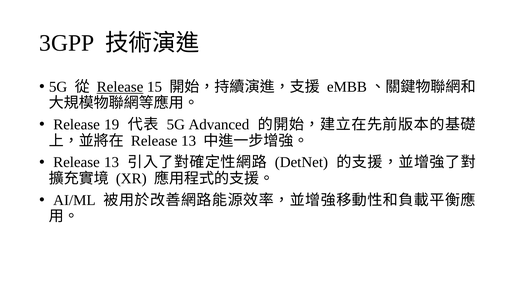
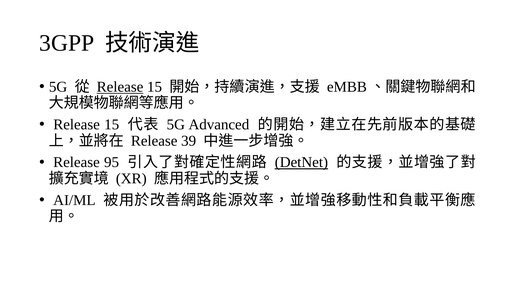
19: 19 -> 15 (112, 125)
13: 13 -> 39 (189, 141)
13: 13 -> 95 (112, 163)
DetNet underline: none -> present (301, 163)
